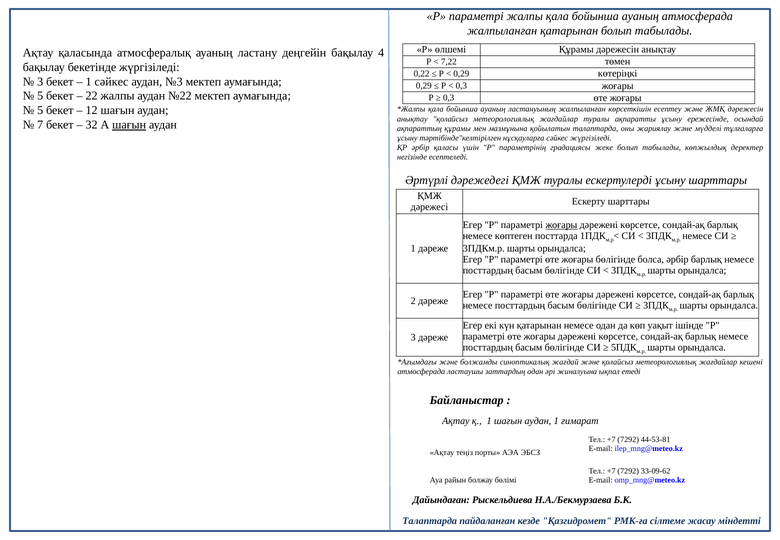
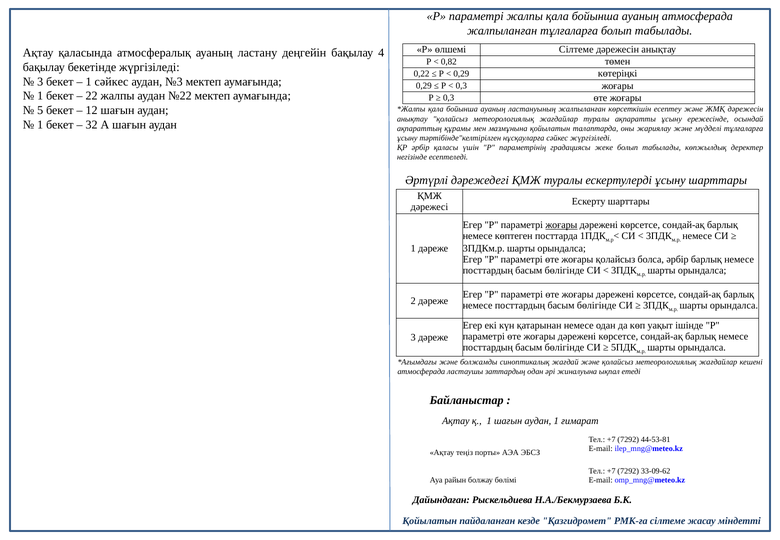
жалпыланған қатарынан: қатарынан -> тұлғаларға (569, 31)
өлшемі Құрамы: Құрамы -> Сілтеме (576, 50)
7,22: 7,22 -> 0,82 (449, 62)
5: 5 -> 1 (40, 96)
7: 7 -> 1 (40, 125)
шағын underline: present -> none (129, 125)
жоғары бөлігінде: бөлігінде -> қолайсыз (615, 260)
Талаптарда: Талаптарда -> Қойылатын (430, 521)
